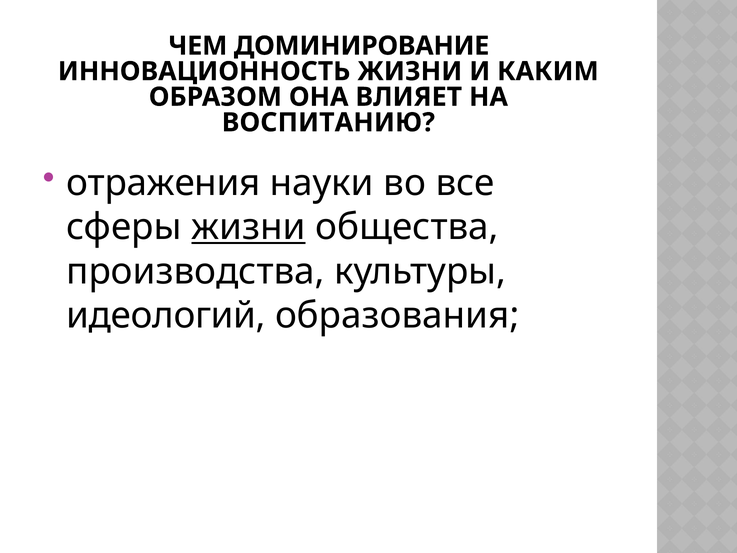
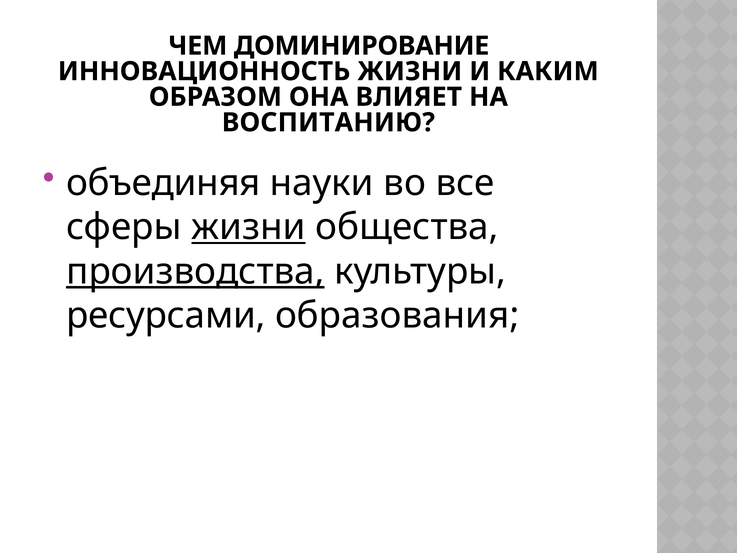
отражения: отражения -> объединяя (163, 183)
производства underline: none -> present (195, 271)
идеологий: идеологий -> ресурсами (166, 315)
